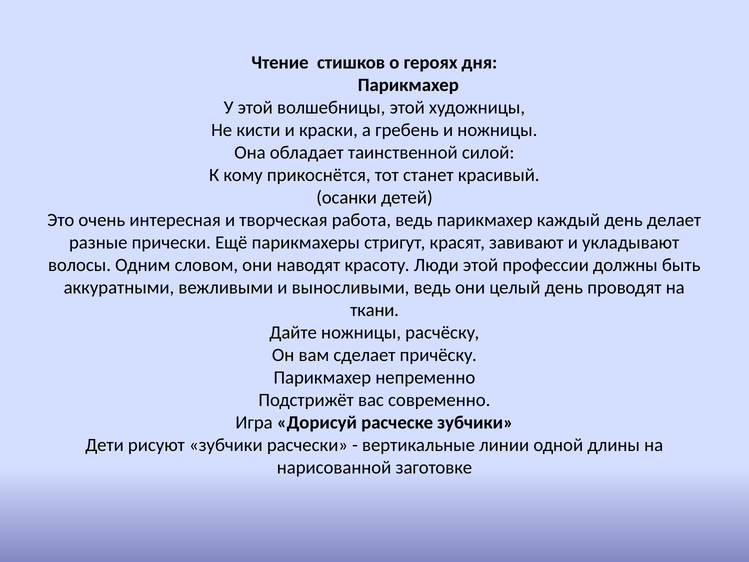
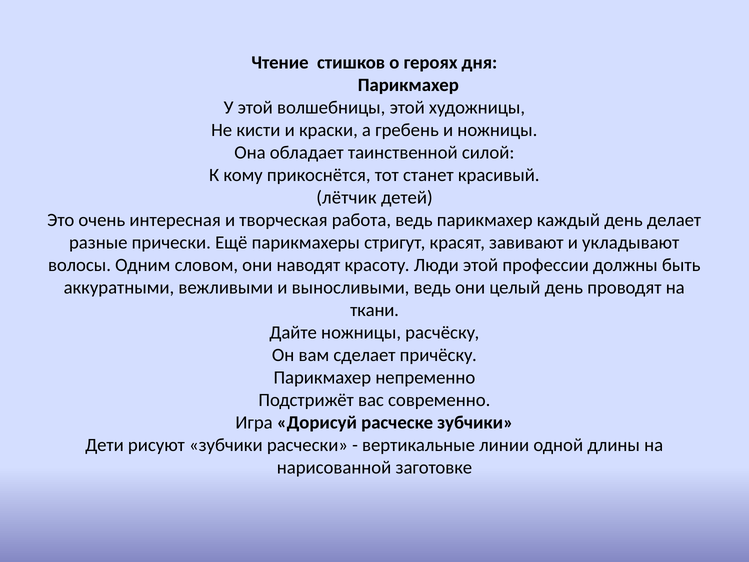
осанки: осанки -> лётчик (346, 198)
